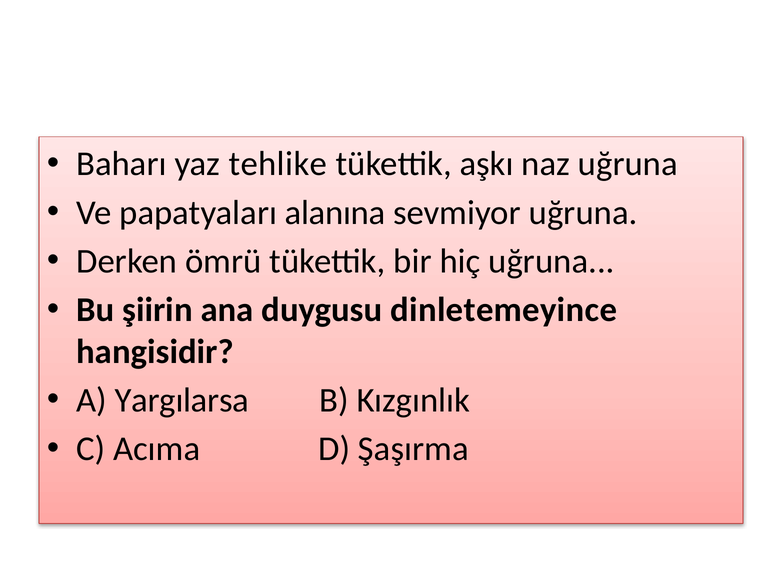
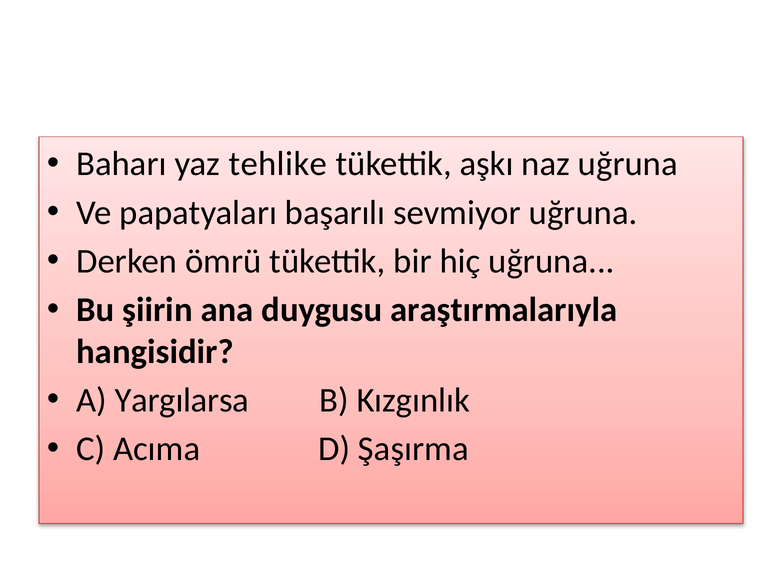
alanına: alanına -> başarılı (335, 213)
dinletemeyince: dinletemeyince -> araştırmalarıyla (504, 310)
